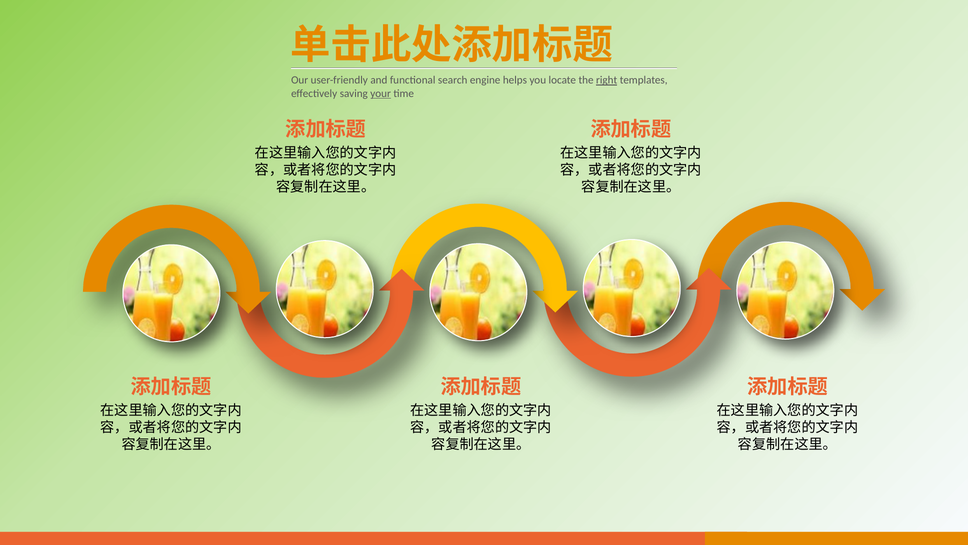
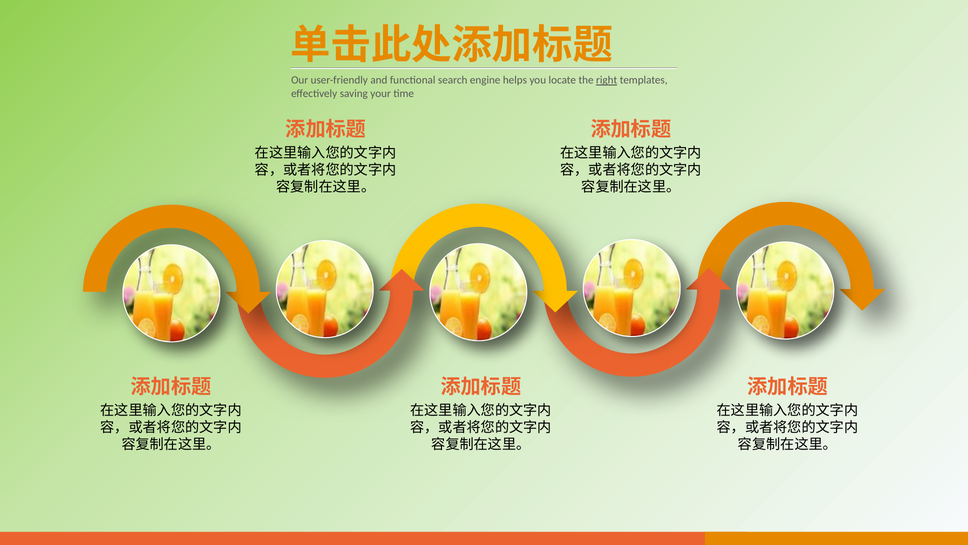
your underline: present -> none (381, 93)
